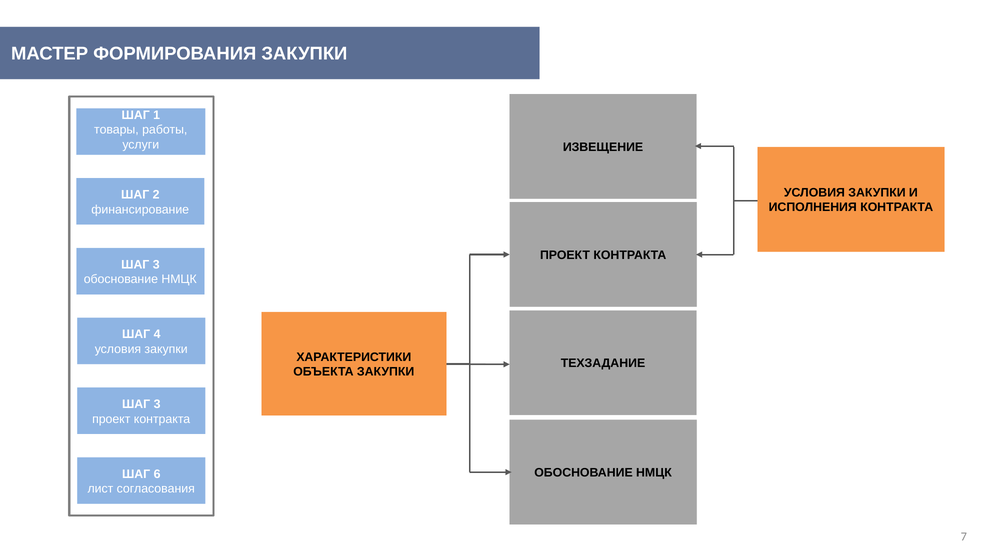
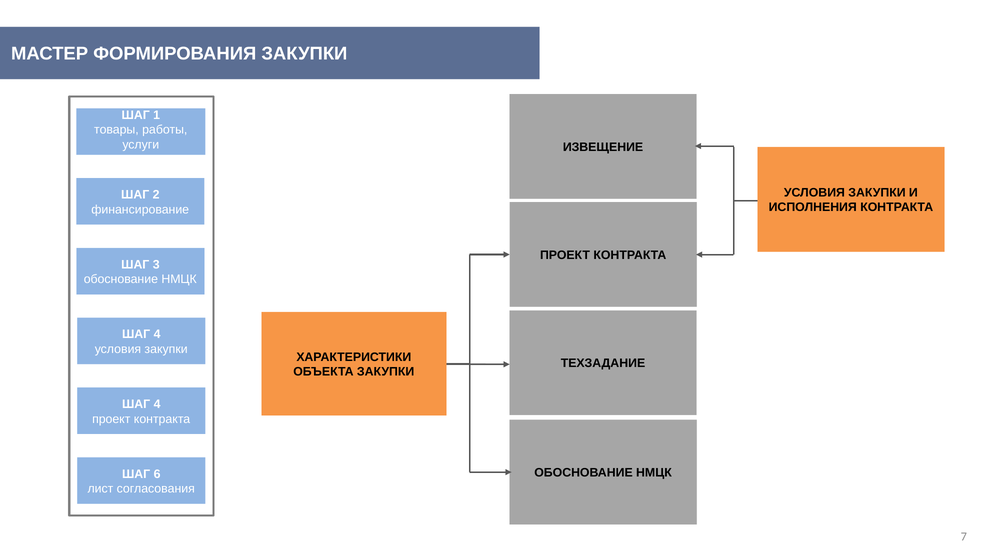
3: 3 -> 4 (157, 405)
